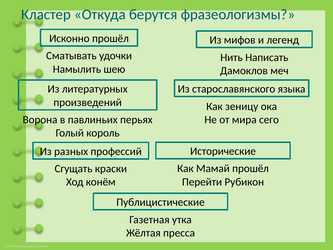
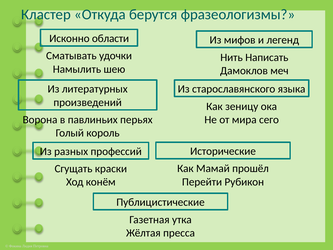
Исконно прошёл: прошёл -> области (111, 38)
